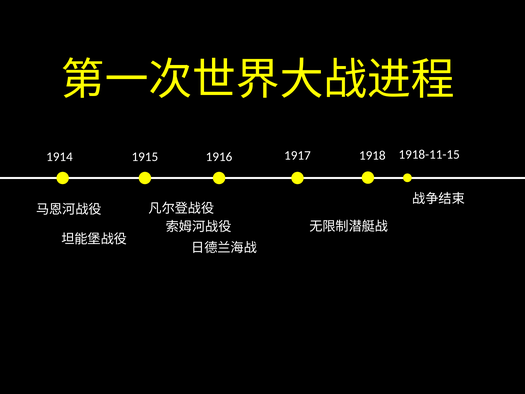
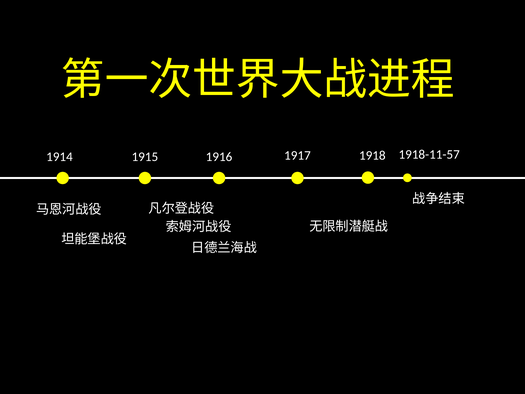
1918-11-15: 1918-11-15 -> 1918-11-57 (429, 154)
